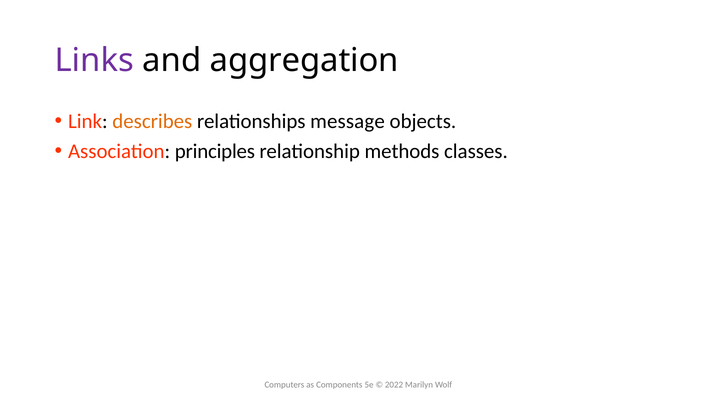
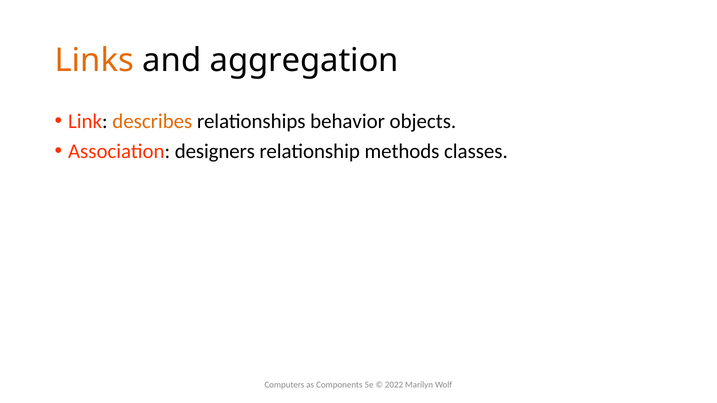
Links colour: purple -> orange (94, 60)
message: message -> behavior (348, 121)
principles: principles -> designers (215, 151)
